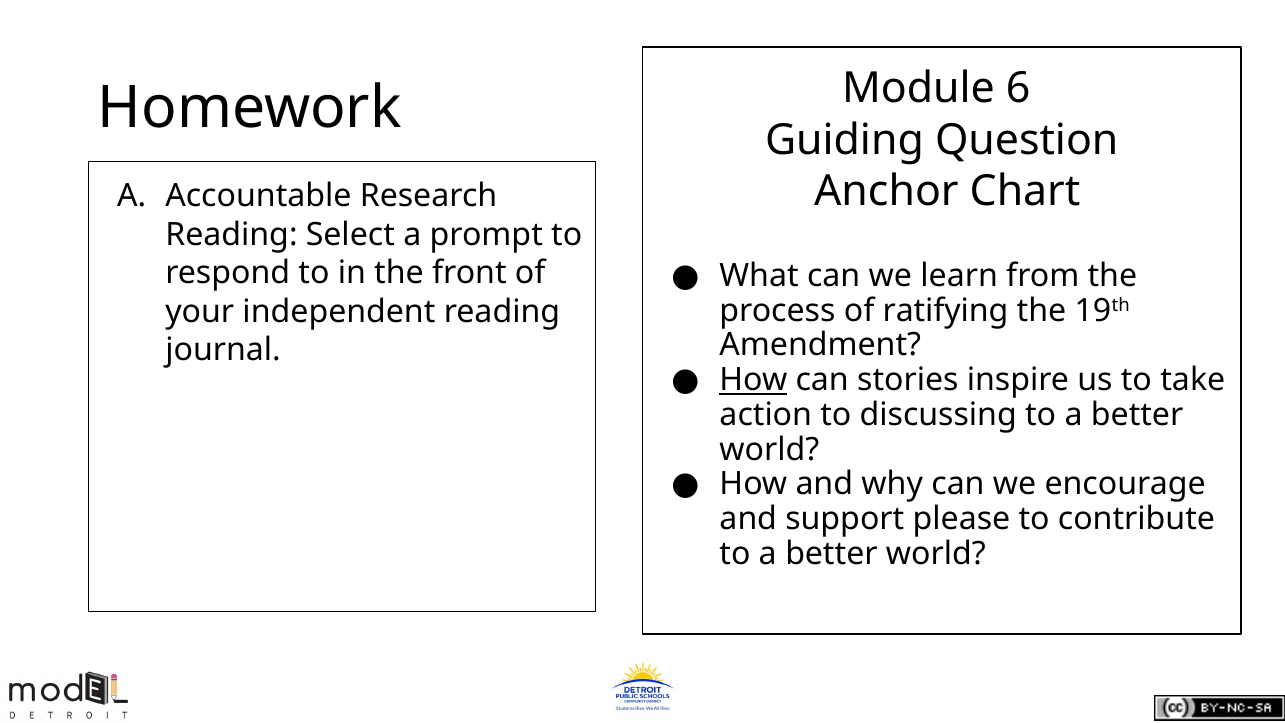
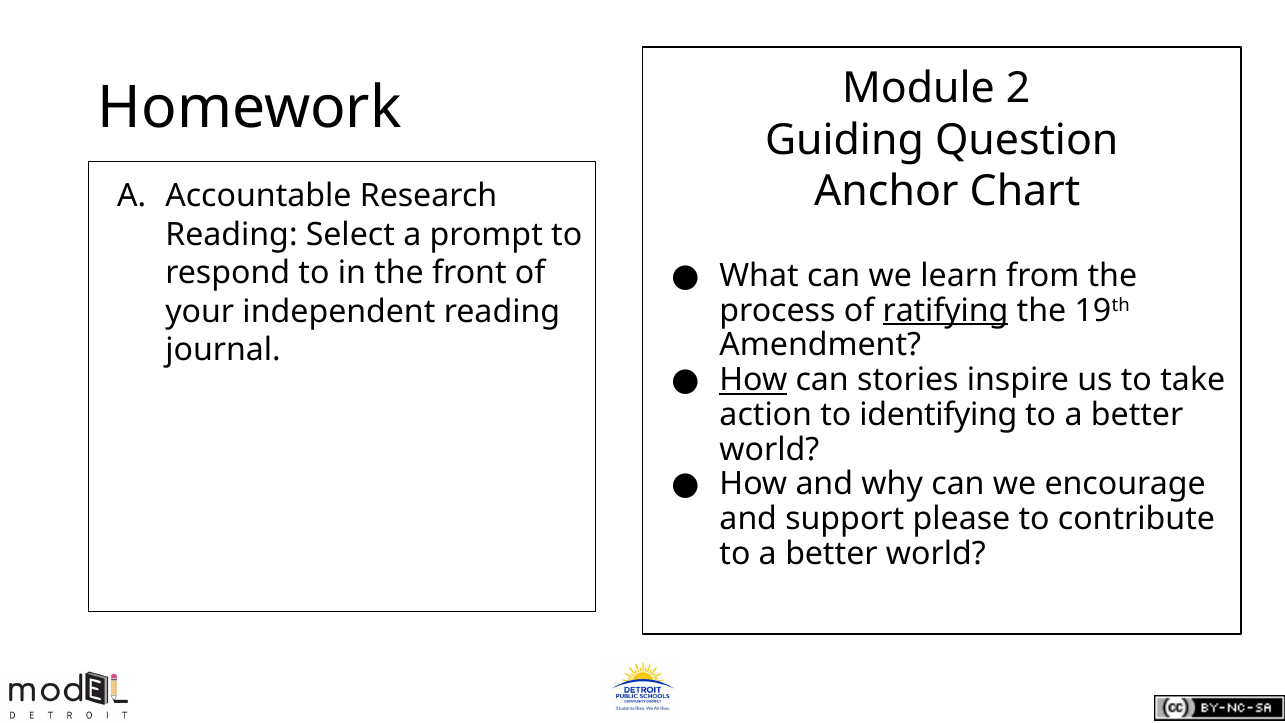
6: 6 -> 2 (1018, 89)
ratifying underline: none -> present (946, 310)
discussing: discussing -> identifying (938, 415)
